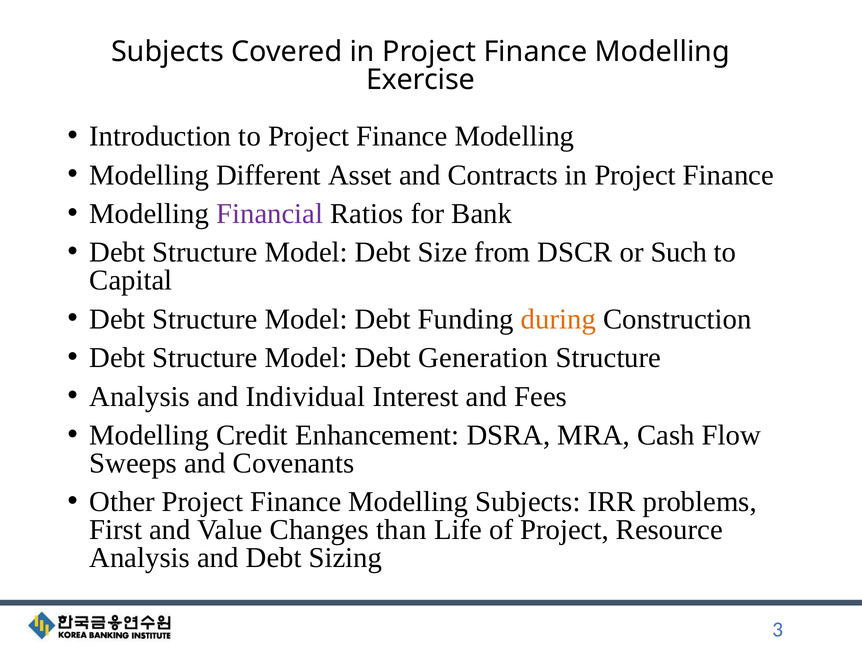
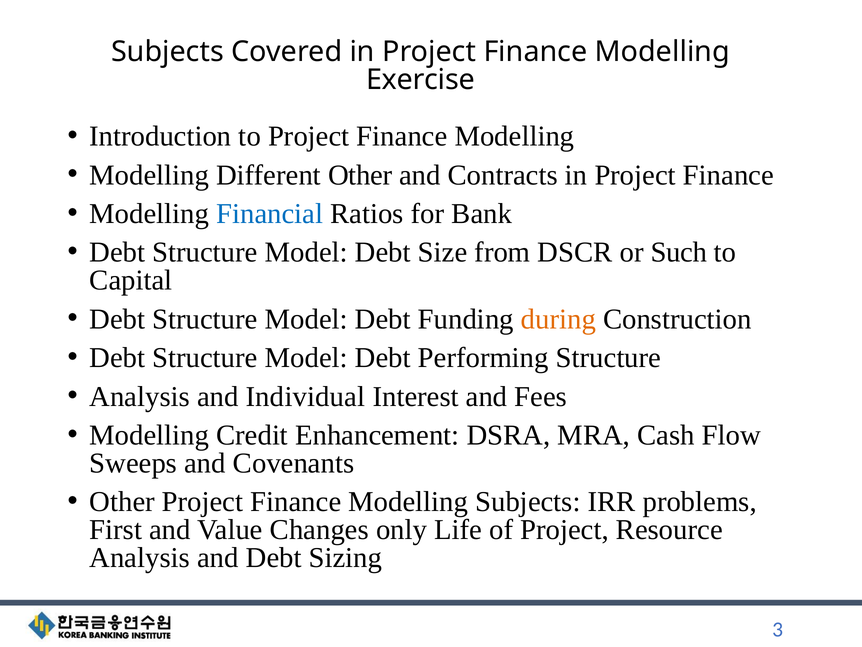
Different Asset: Asset -> Other (360, 175)
Financial colour: purple -> blue (270, 214)
Generation: Generation -> Performing (483, 358)
than: than -> only (402, 530)
